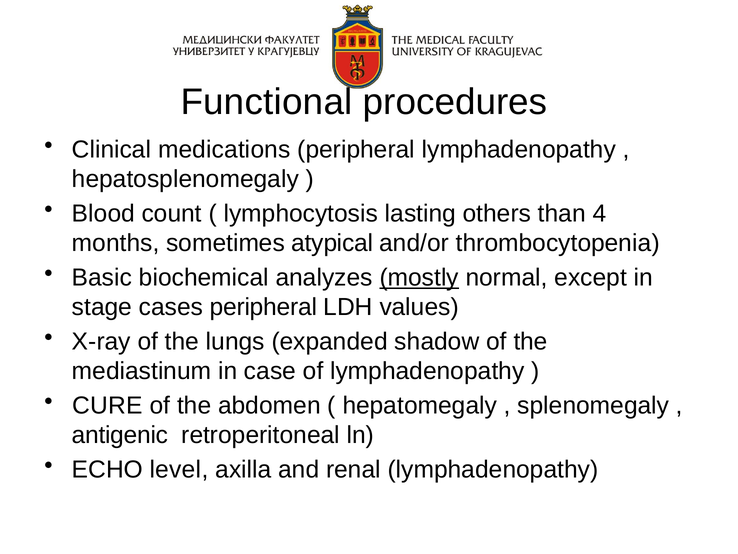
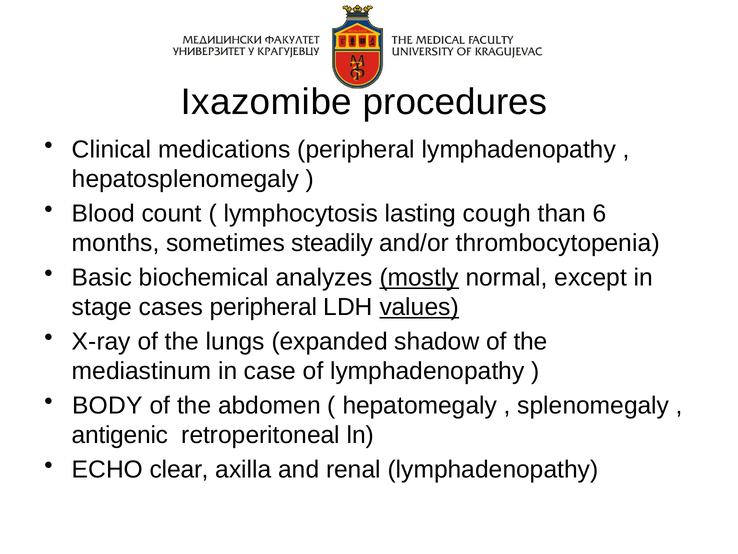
Functional: Functional -> Ixazomibe (266, 102)
others: others -> cough (497, 213)
4: 4 -> 6 (599, 213)
atypical: atypical -> steadily (332, 243)
values underline: none -> present (419, 307)
CURE: CURE -> BODY (107, 405)
level: level -> clear (179, 469)
